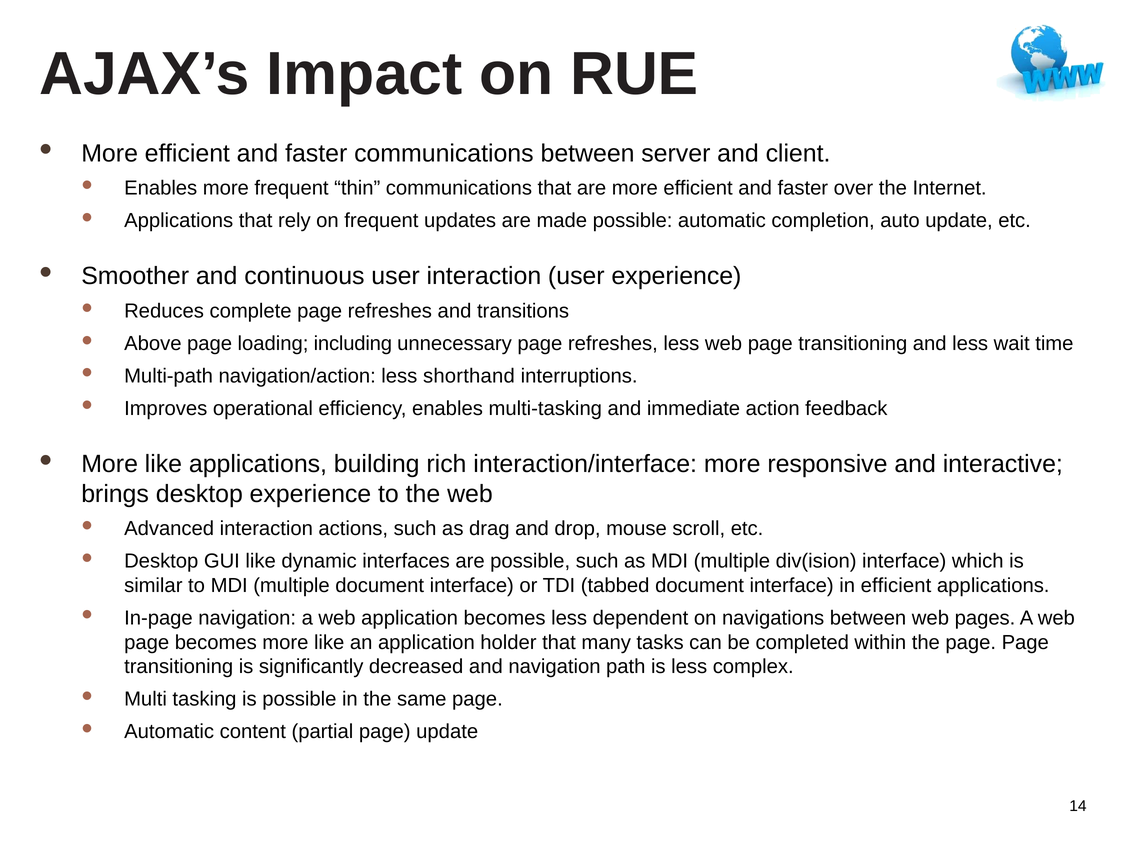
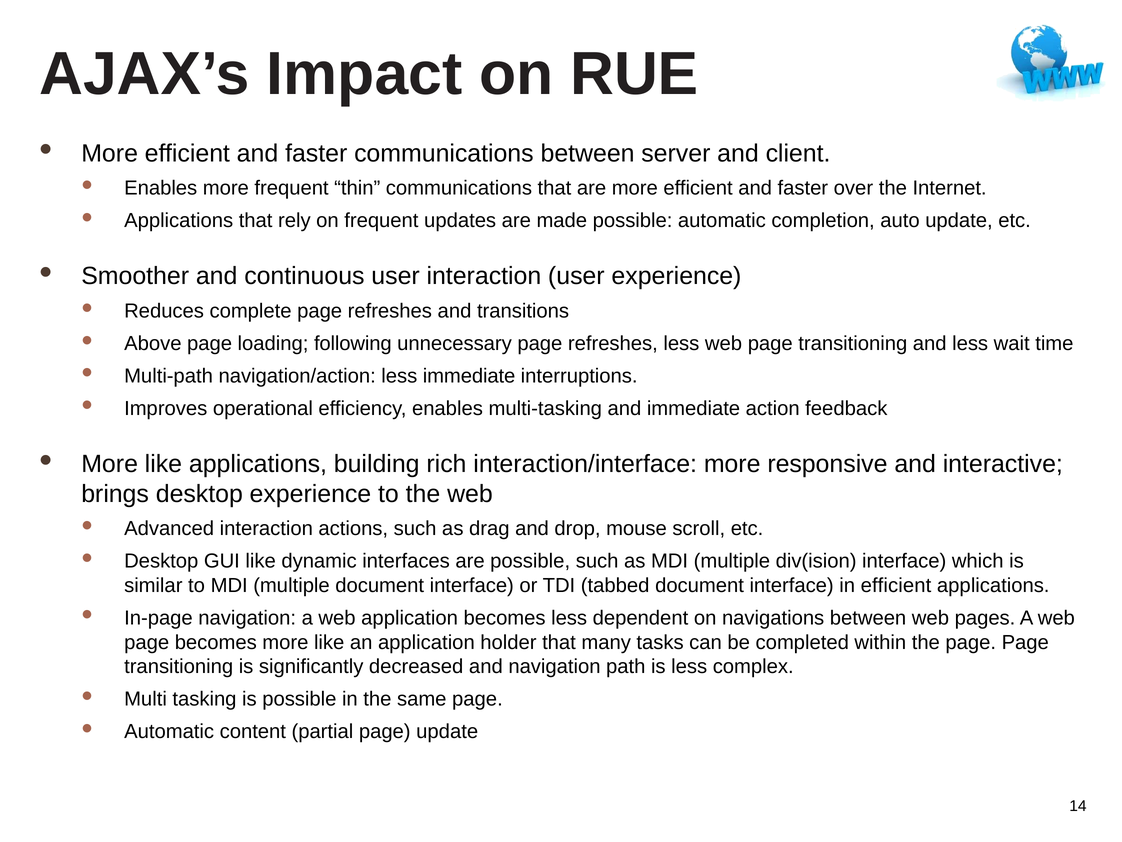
including: including -> following (353, 343)
less shorthand: shorthand -> immediate (469, 376)
